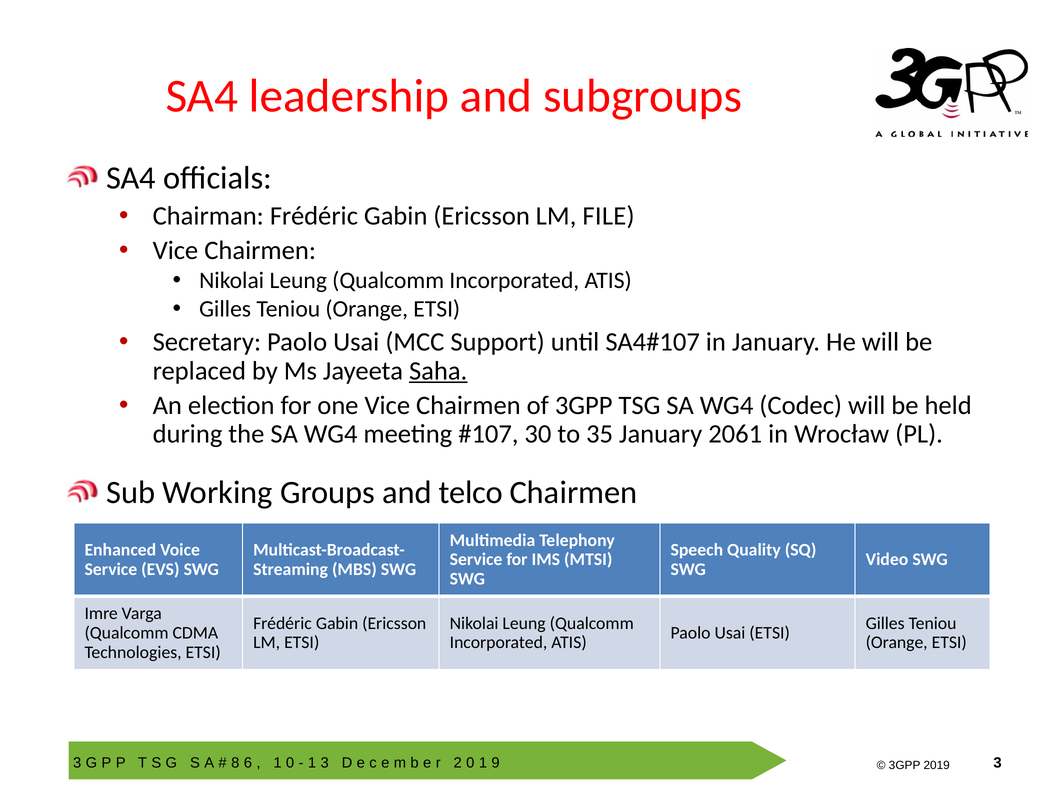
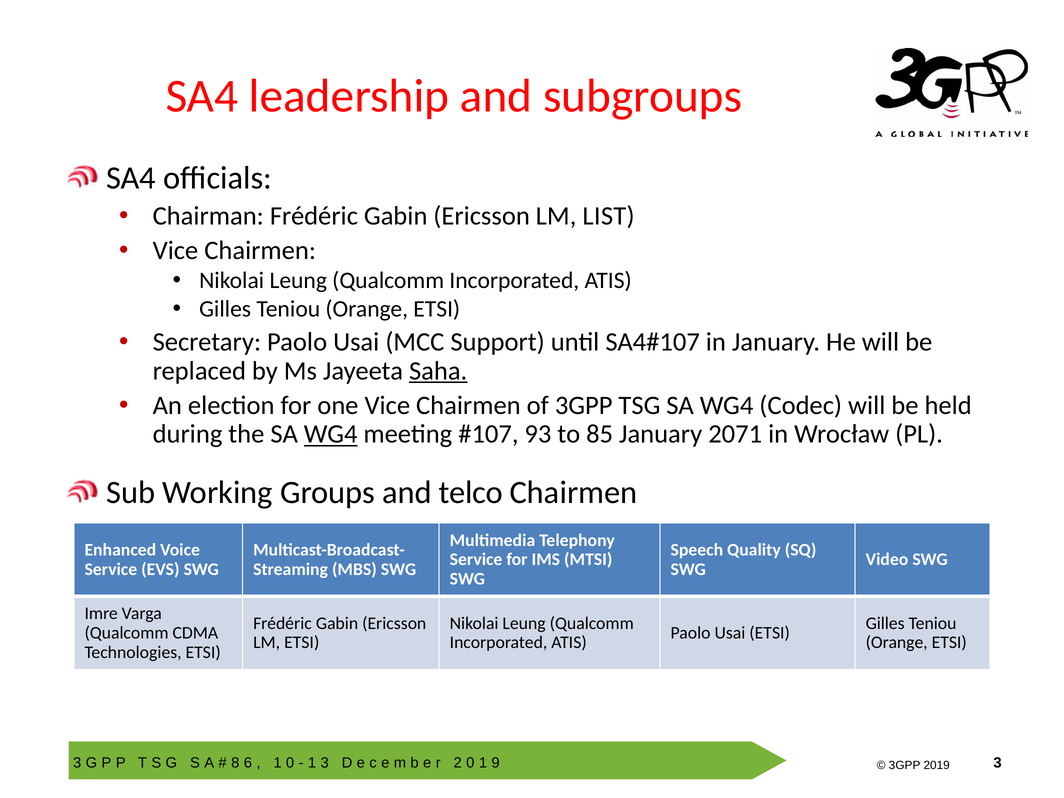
FILE: FILE -> LIST (609, 216)
WG4 underline: none -> present (331, 434)
30: 30 -> 93 (538, 434)
35: 35 -> 85 (600, 434)
2061: 2061 -> 2071 (735, 434)
